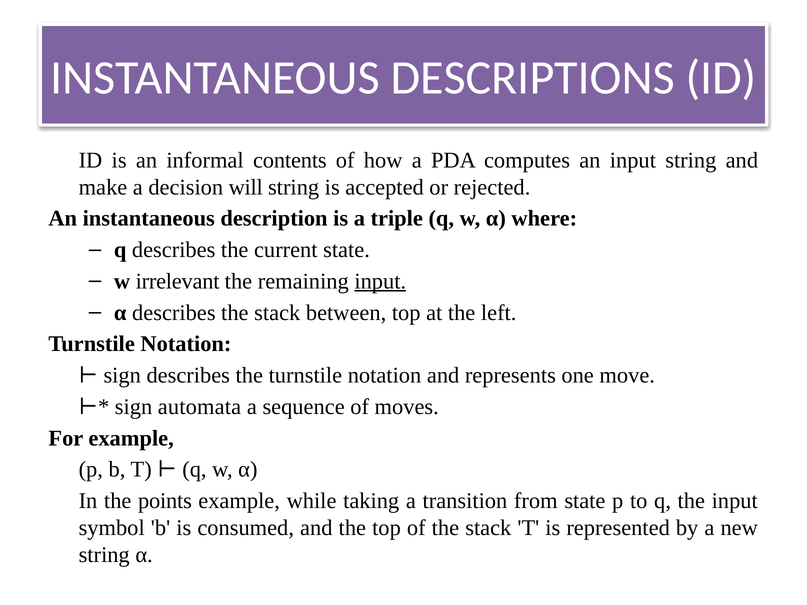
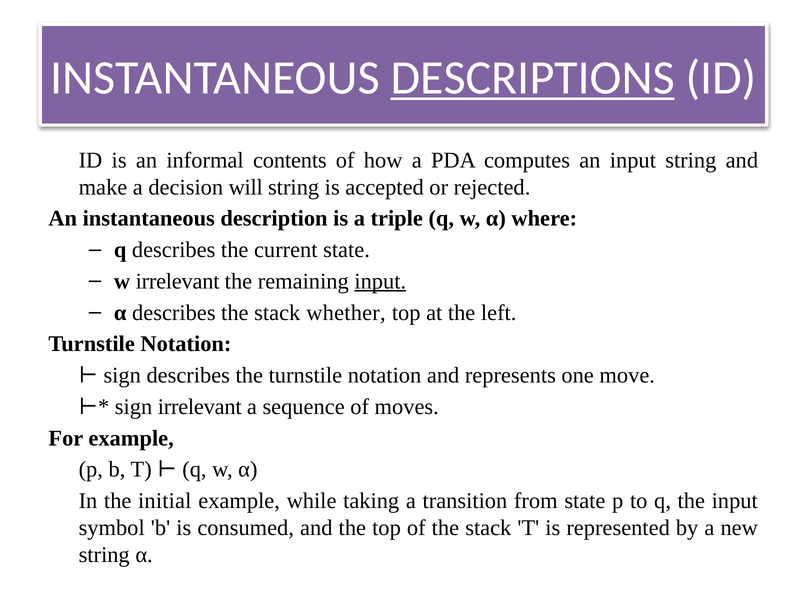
DESCRIPTIONS underline: none -> present (533, 78)
between: between -> whether (346, 313)
sign automata: automata -> irrelevant (200, 407)
points: points -> initial (165, 501)
